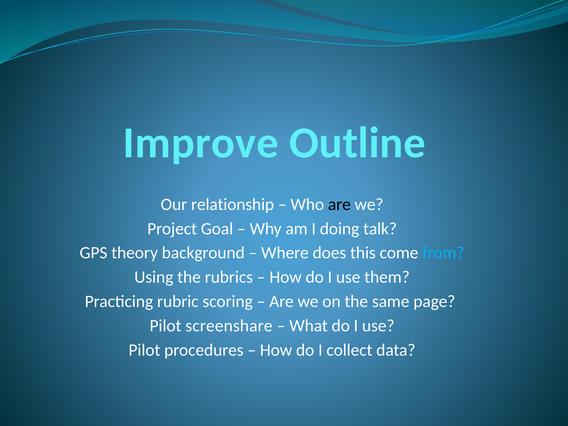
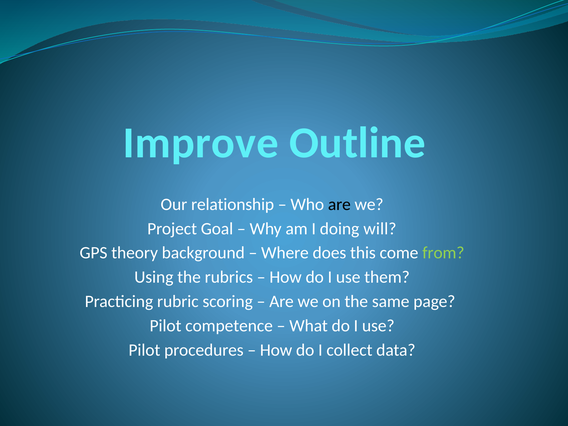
talk: talk -> will (380, 229)
from colour: light blue -> light green (443, 253)
screenshare: screenshare -> competence (229, 326)
